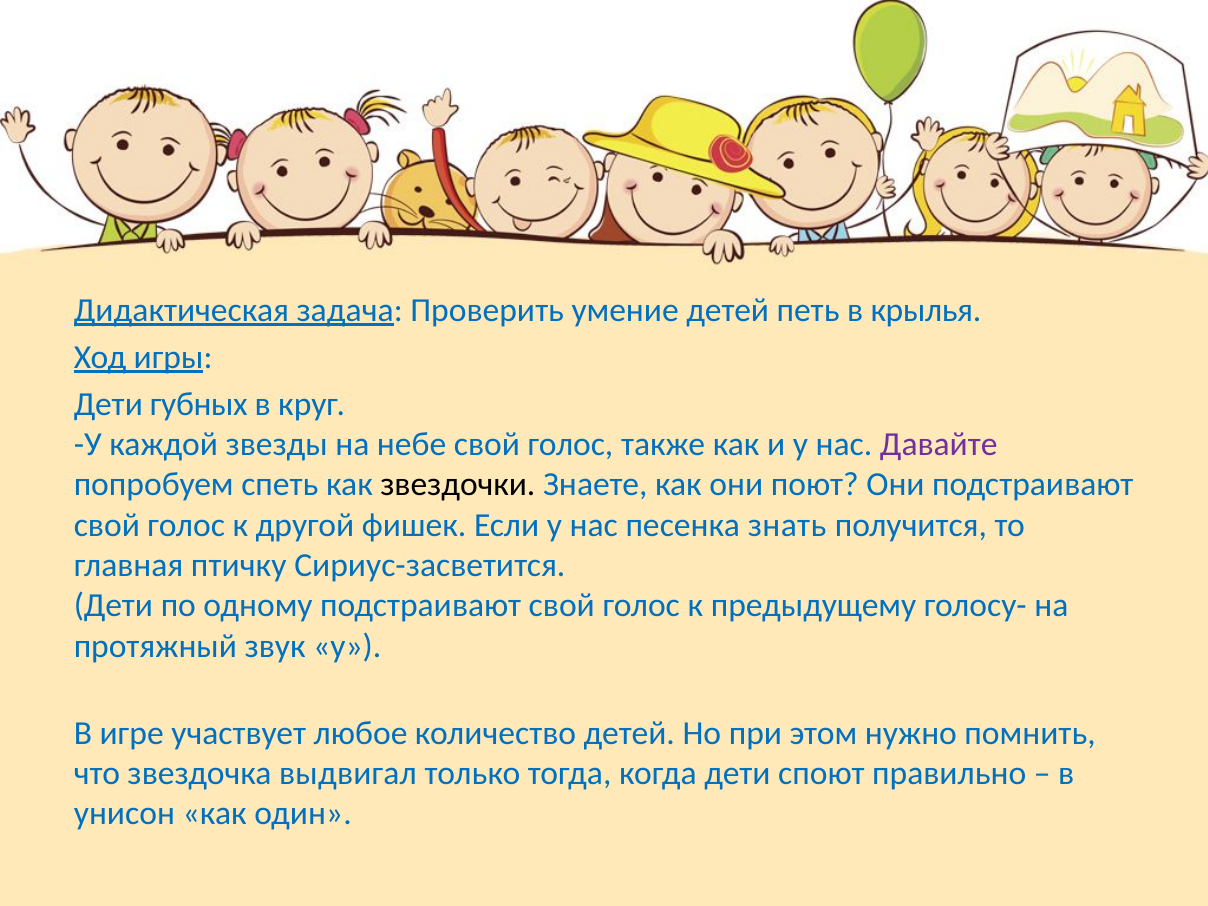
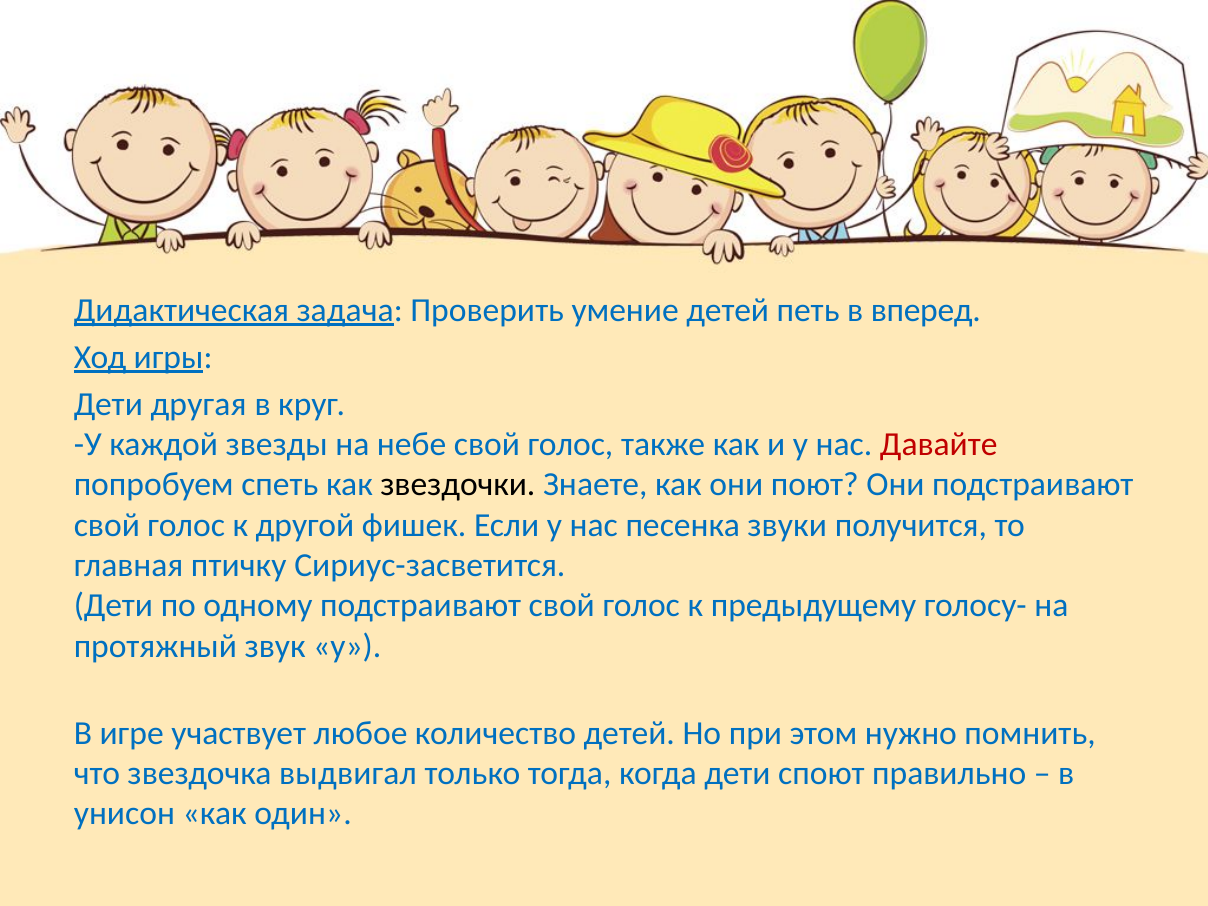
крылья: крылья -> вперед (926, 310)
губных: губных -> другая (199, 404)
Давайте colour: purple -> red (939, 445)
знать: знать -> звуки (787, 525)
